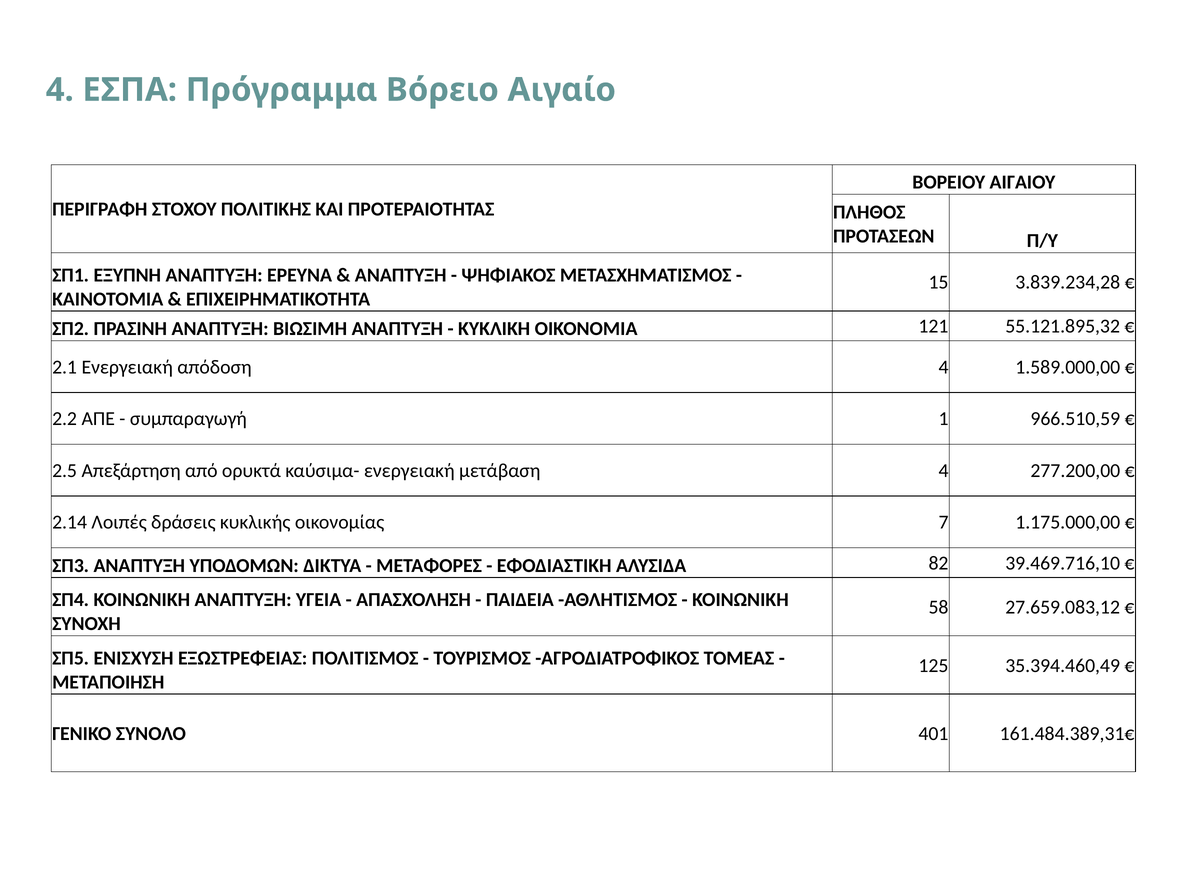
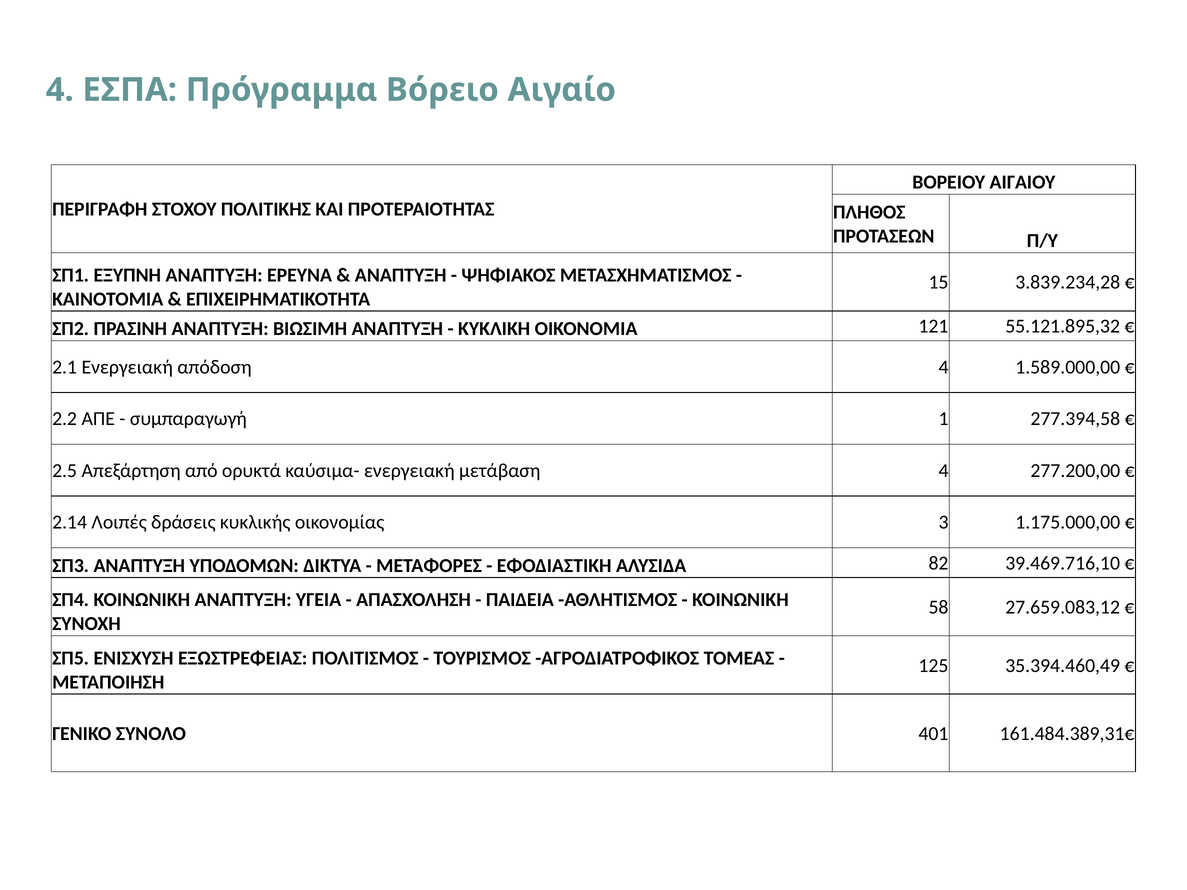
966.510,59: 966.510,59 -> 277.394,58 (1075, 419)
7: 7 -> 3 (944, 523)
